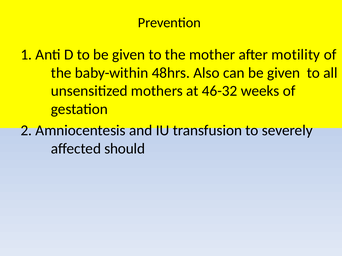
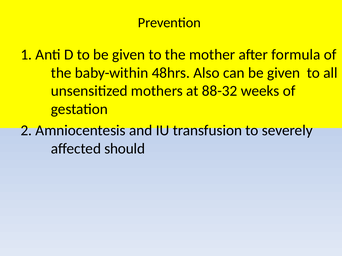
motility: motility -> formula (296, 55)
46-32: 46-32 -> 88-32 (220, 91)
